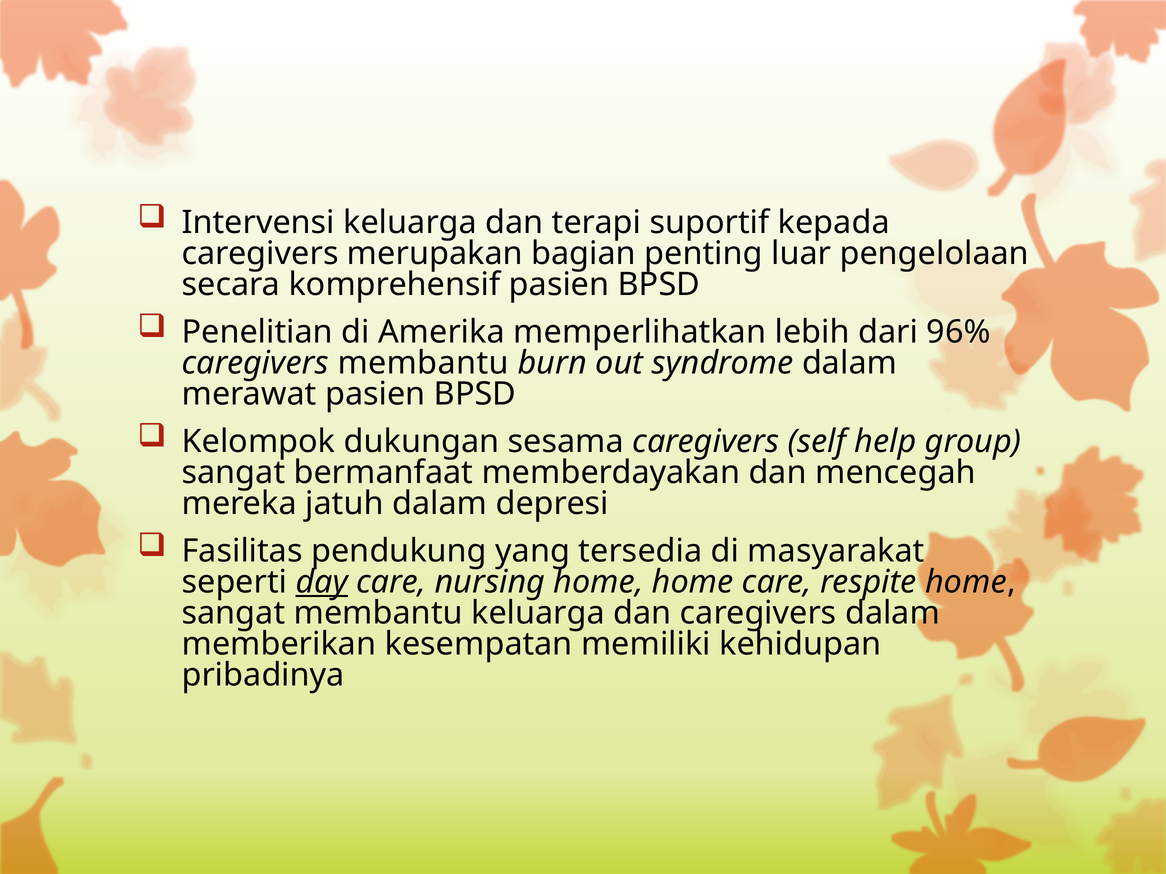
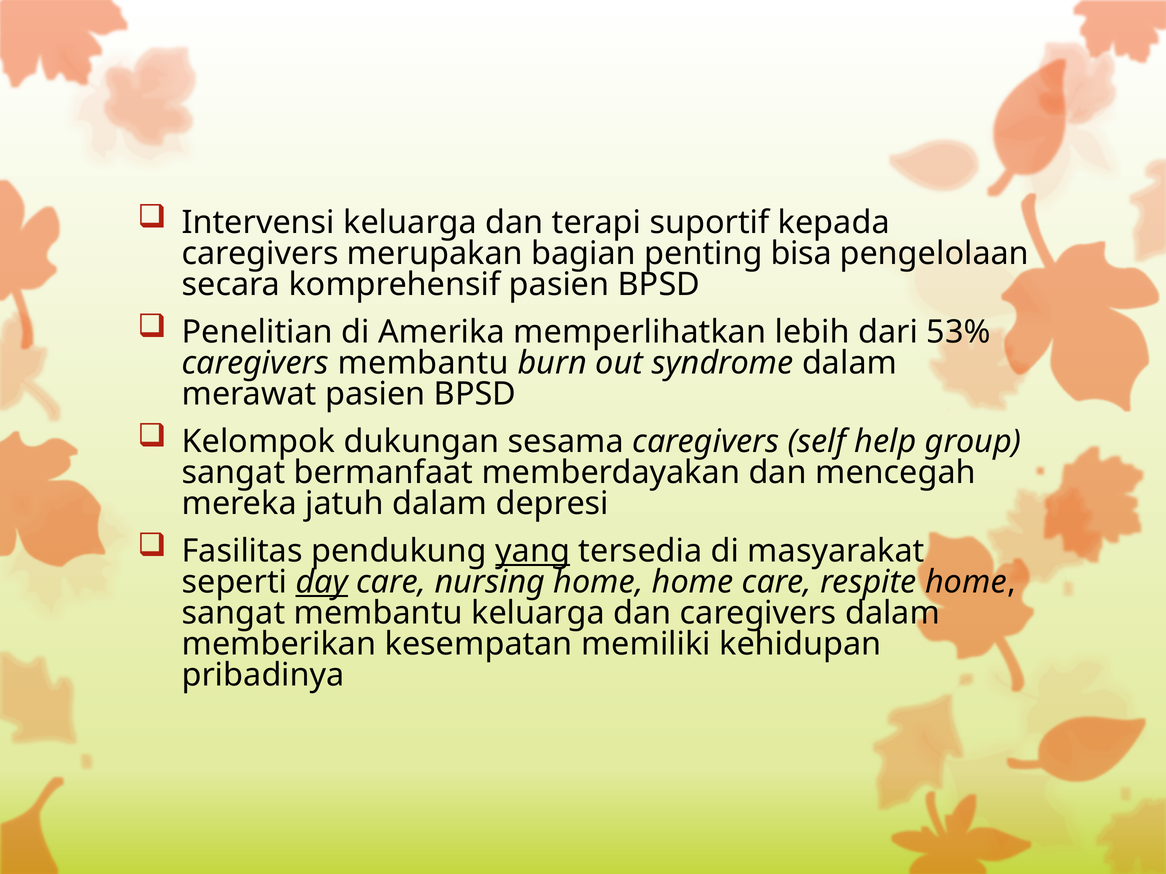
luar: luar -> bisa (801, 254)
96%: 96% -> 53% (959, 332)
yang underline: none -> present (533, 551)
